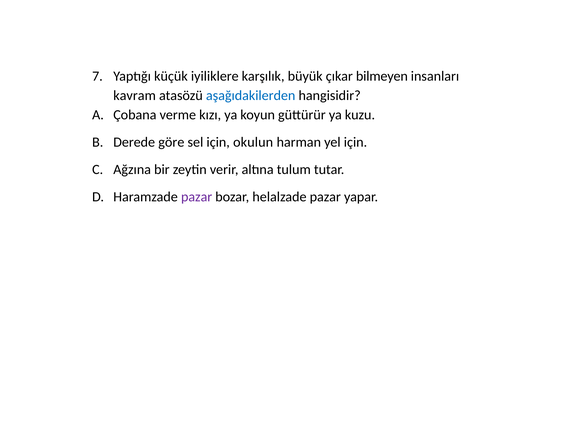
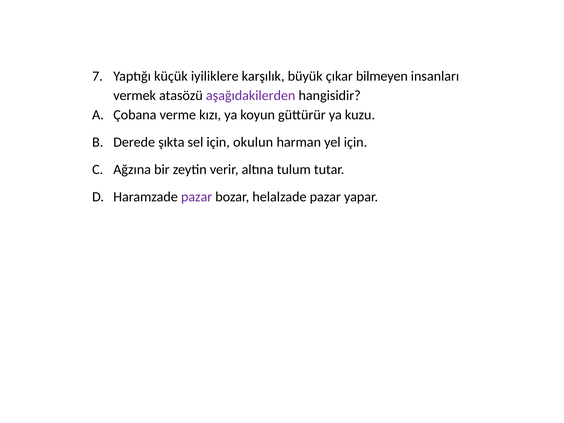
kavram: kavram -> vermek (135, 95)
aşağıdakilerden colour: blue -> purple (251, 95)
göre: göre -> şıkta (171, 142)
